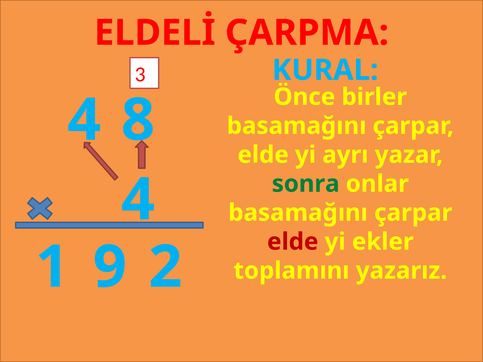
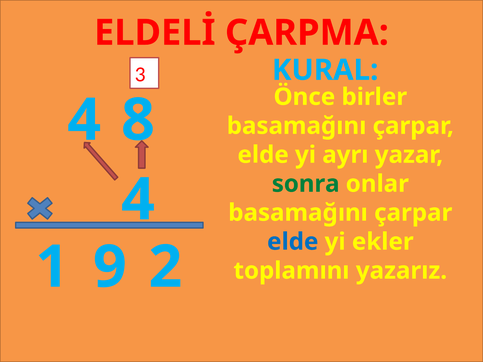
elde colour: red -> blue (293, 242)
